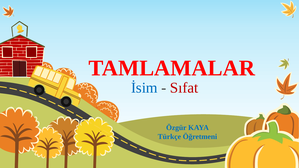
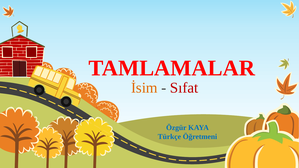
İsim colour: blue -> orange (144, 88)
